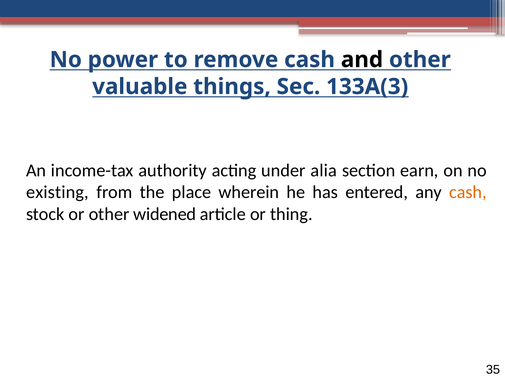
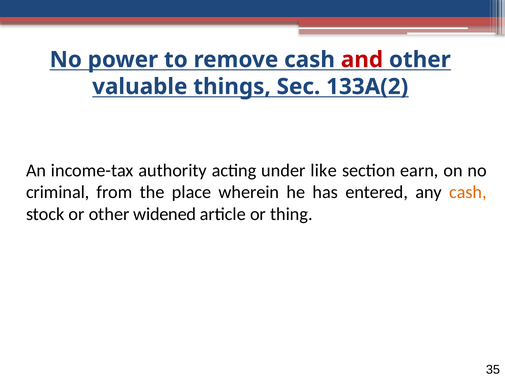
and colour: black -> red (362, 60)
133A(3: 133A(3 -> 133A(2 (367, 87)
alia: alia -> like (324, 170)
existing: existing -> criminal (58, 192)
